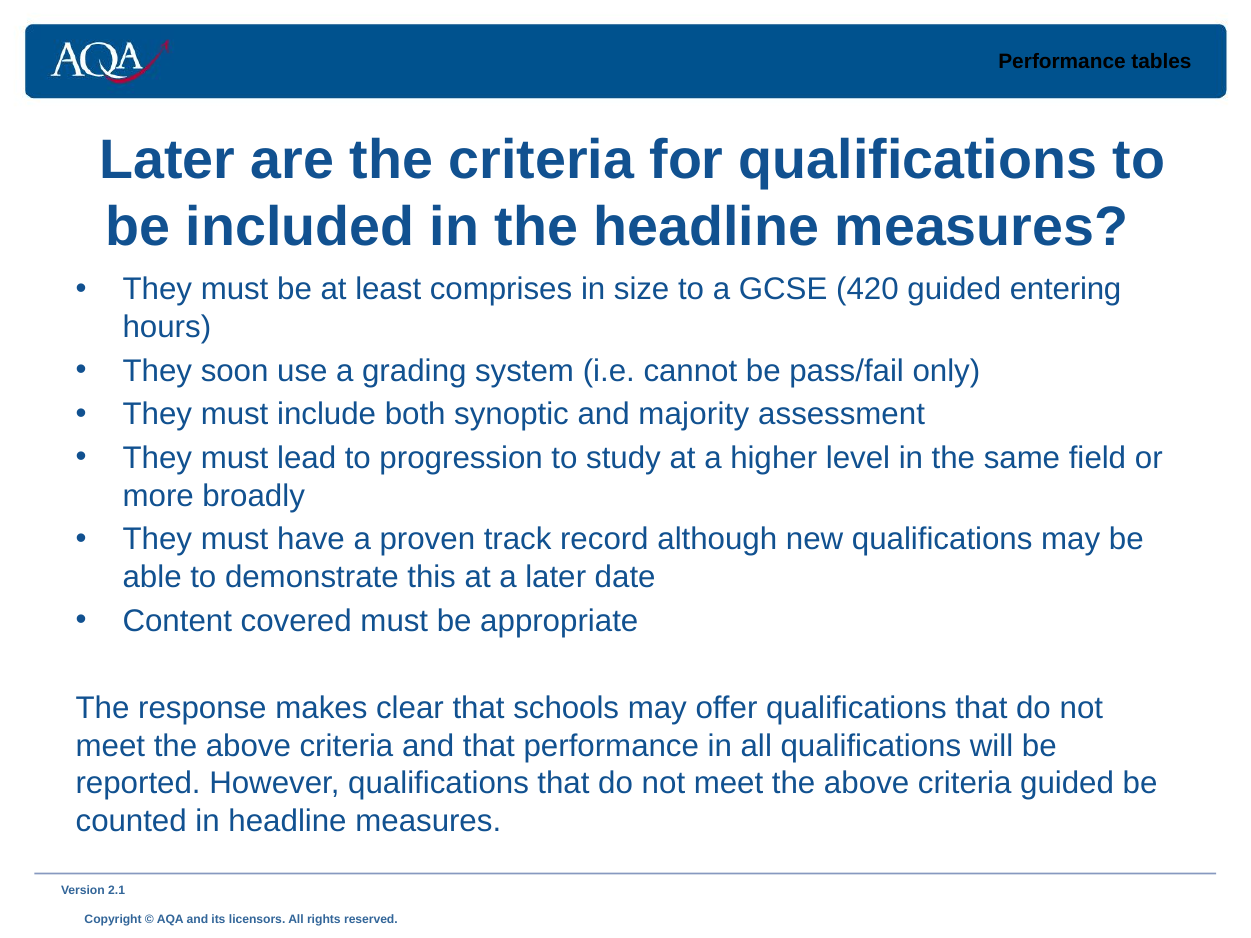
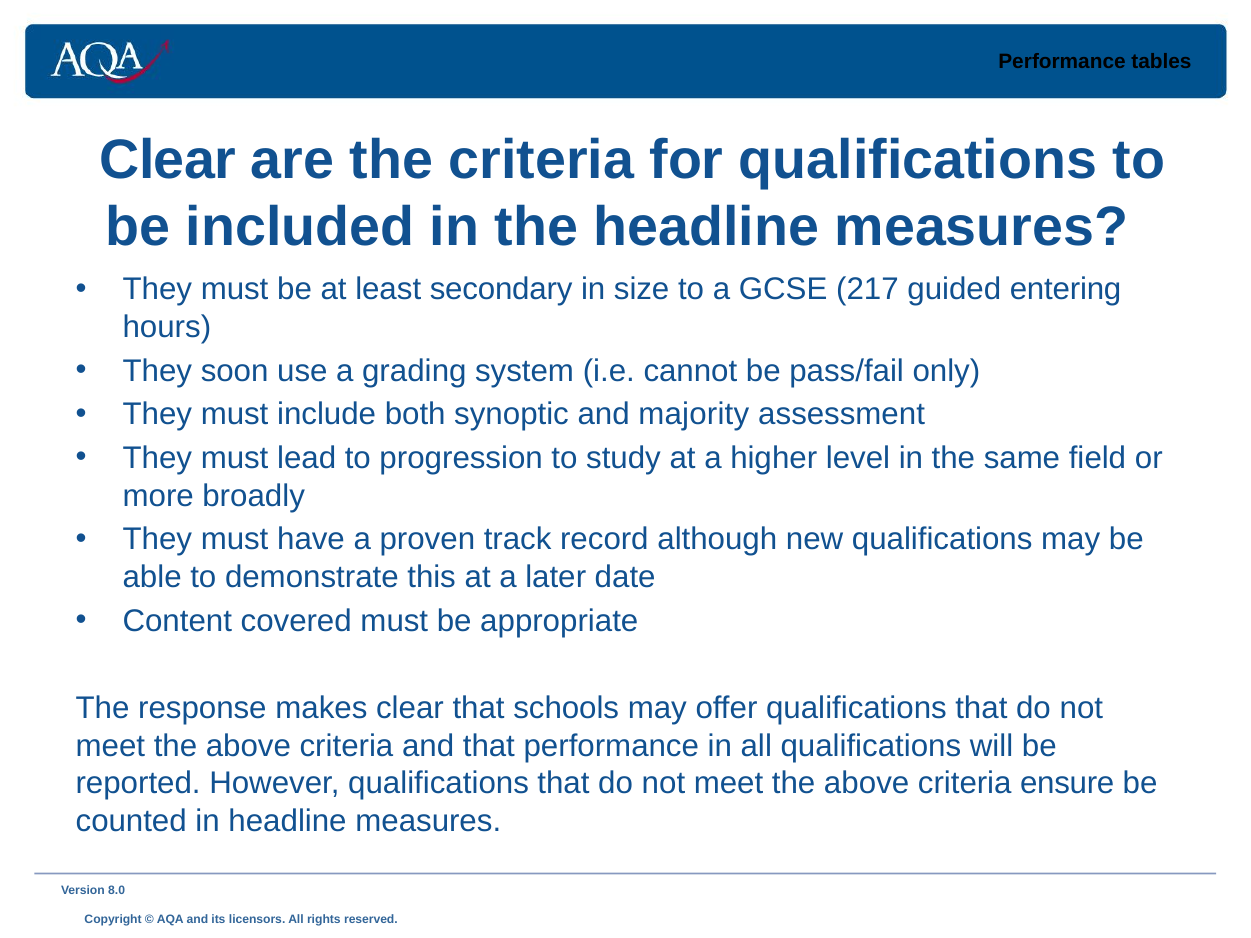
Later: Later -> Clear (168, 161)
comprises: comprises -> secondary (501, 289)
420: 420 -> 217 (867, 289)
criteria guided: guided -> ensure (1067, 784)
2.1: 2.1 -> 8.0 (117, 891)
